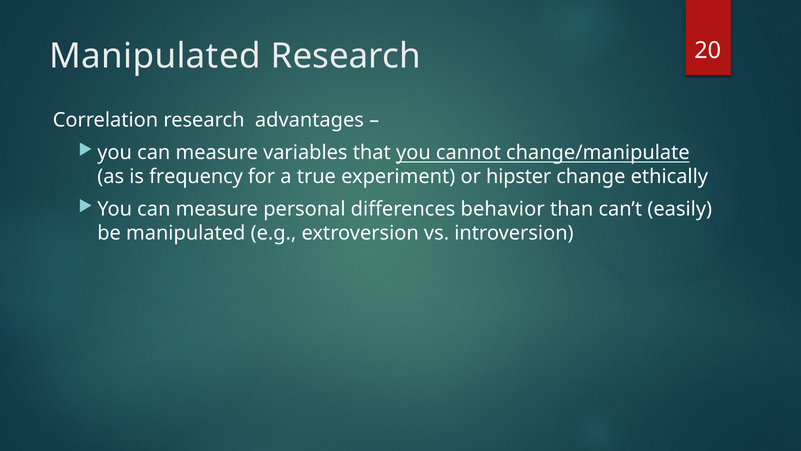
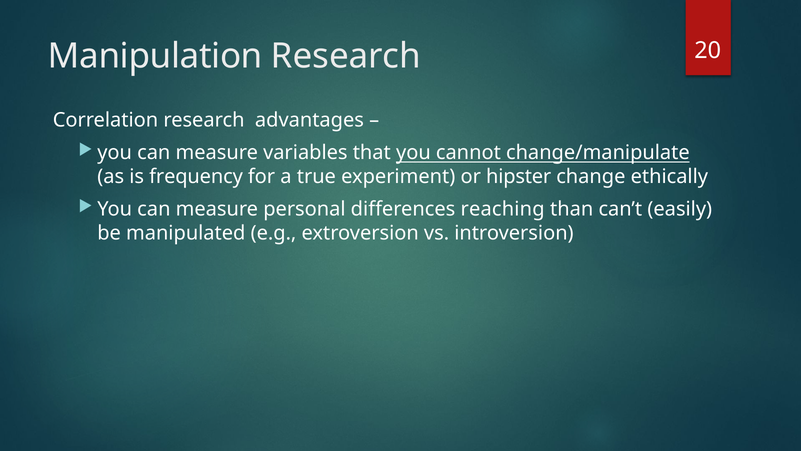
Manipulated: Manipulated -> Manipulation (155, 56)
behavior: behavior -> reaching (503, 209)
